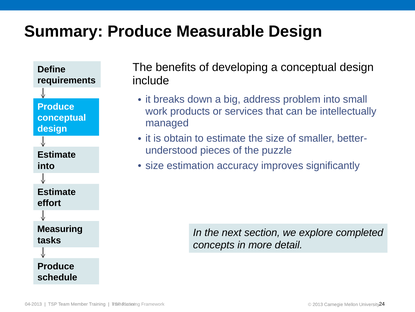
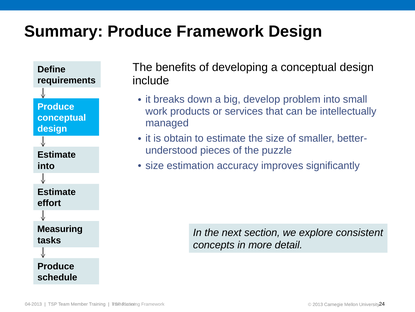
Produce Measurable: Measurable -> Framework (220, 31)
address: address -> develop (262, 99)
completed: completed -> consistent (359, 232)
